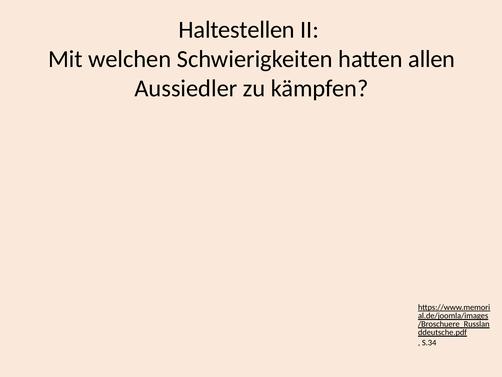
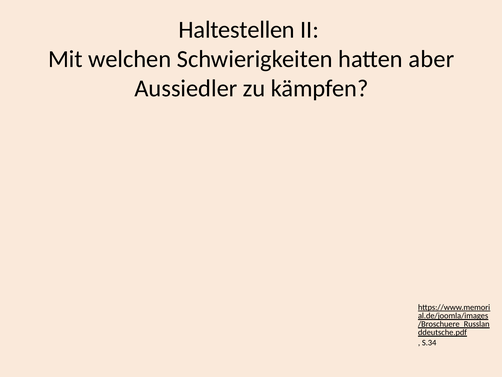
allen: allen -> aber (431, 59)
